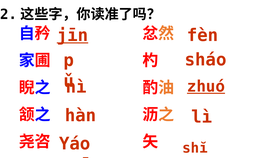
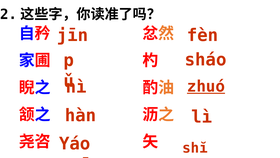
jīn underline: present -> none (72, 35)
